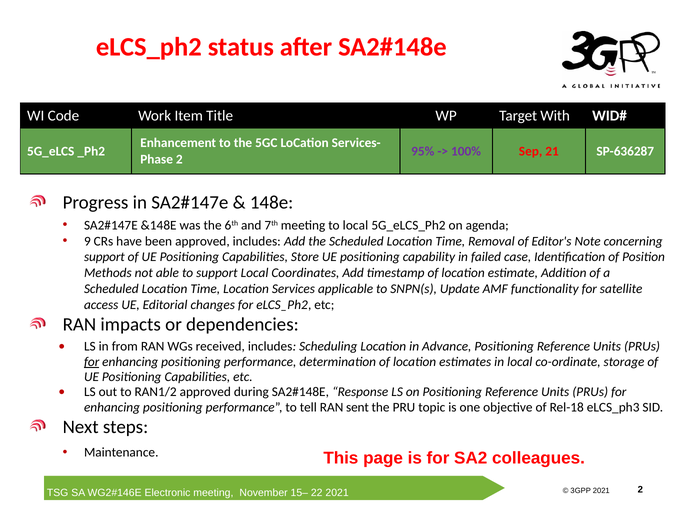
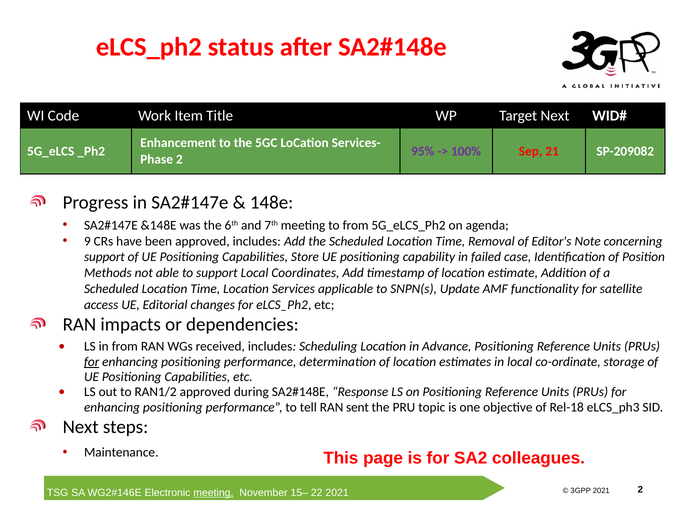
Target With: With -> Next (555, 116)
SP-636287: SP-636287 -> SP-209082 (625, 151)
to local: local -> from (356, 225)
meeting underline: none -> present (213, 493)
